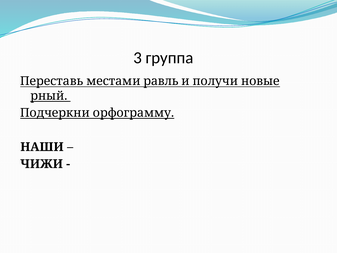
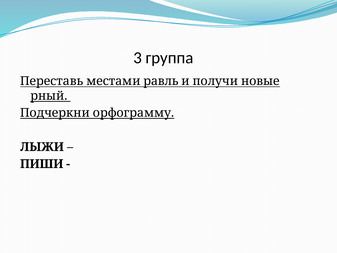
НАШИ: НАШИ -> ЛЫЖИ (42, 147)
ЧИЖИ: ЧИЖИ -> ПИШИ (42, 164)
